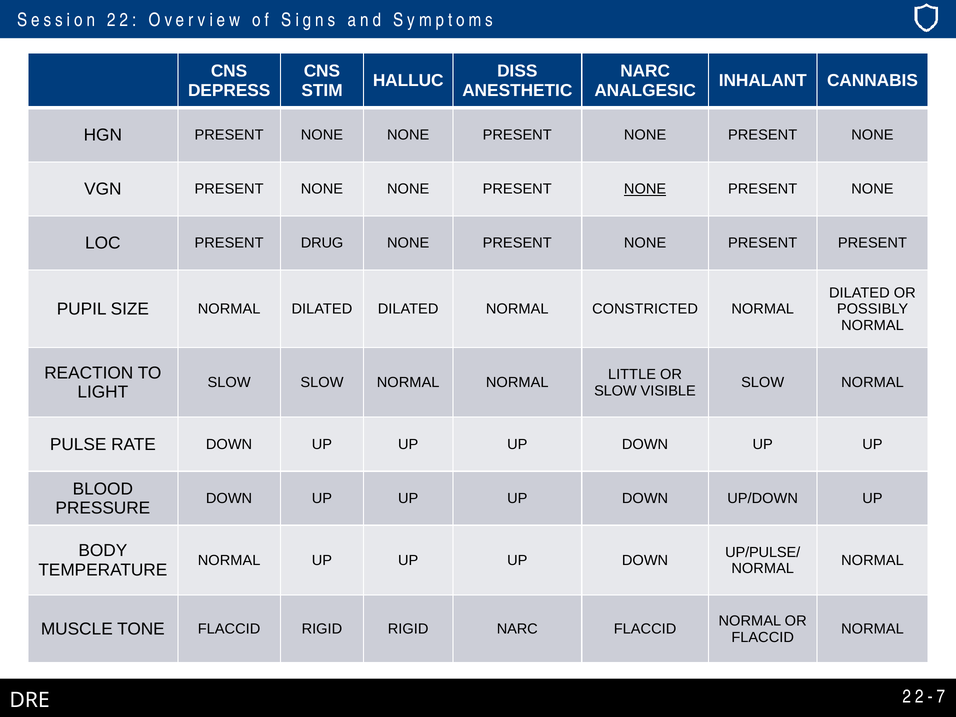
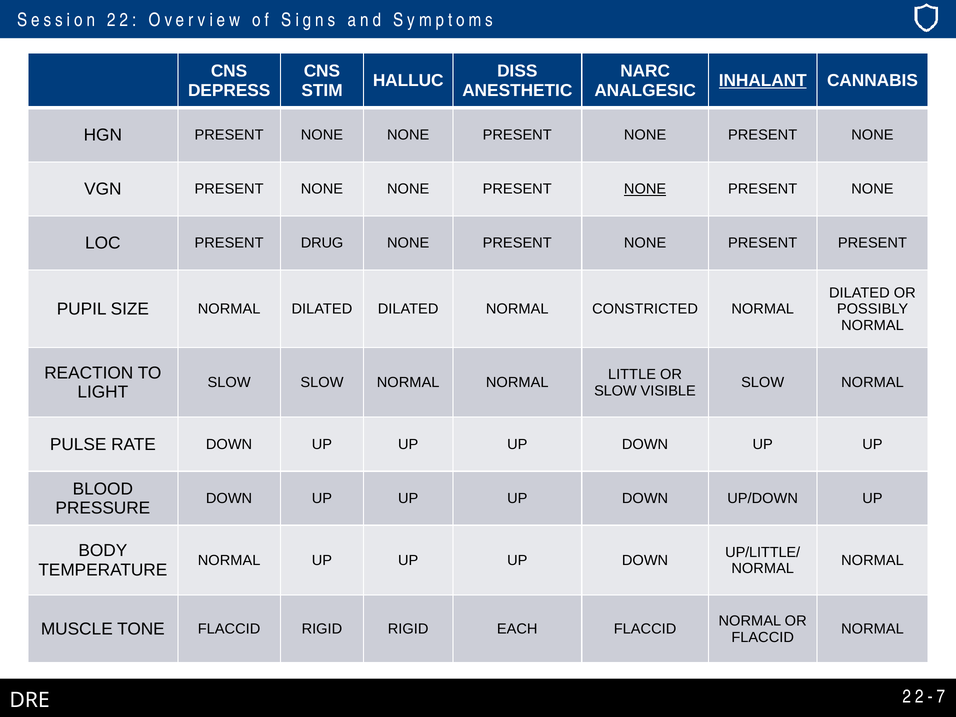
INHALANT underline: none -> present (763, 81)
UP/PULSE/: UP/PULSE/ -> UP/LITTLE/ (763, 552)
RIGID NARC: NARC -> EACH (517, 629)
